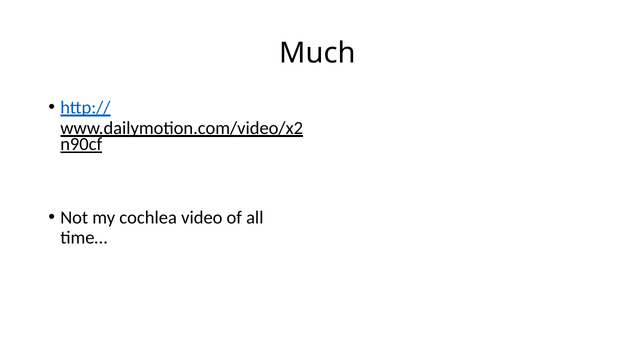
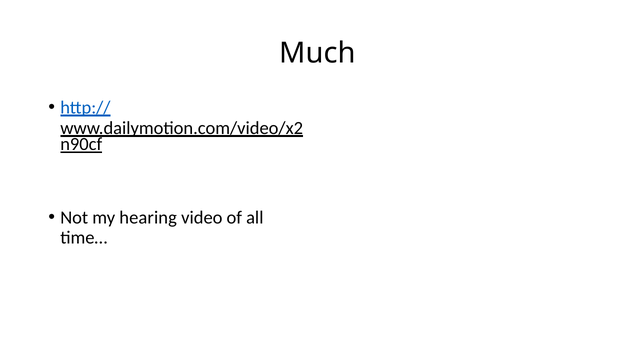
cochlea: cochlea -> hearing (148, 218)
